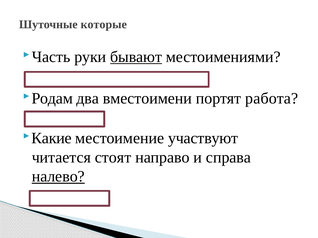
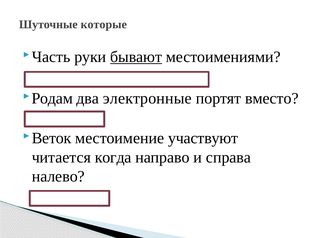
вместоимени: вместоимени -> электронные (147, 99)
работа: работа -> вместо (272, 99)
Какие: Какие -> Веток (52, 139)
читается стоят: стоят -> когда (113, 158)
налево underline: present -> none (58, 177)
